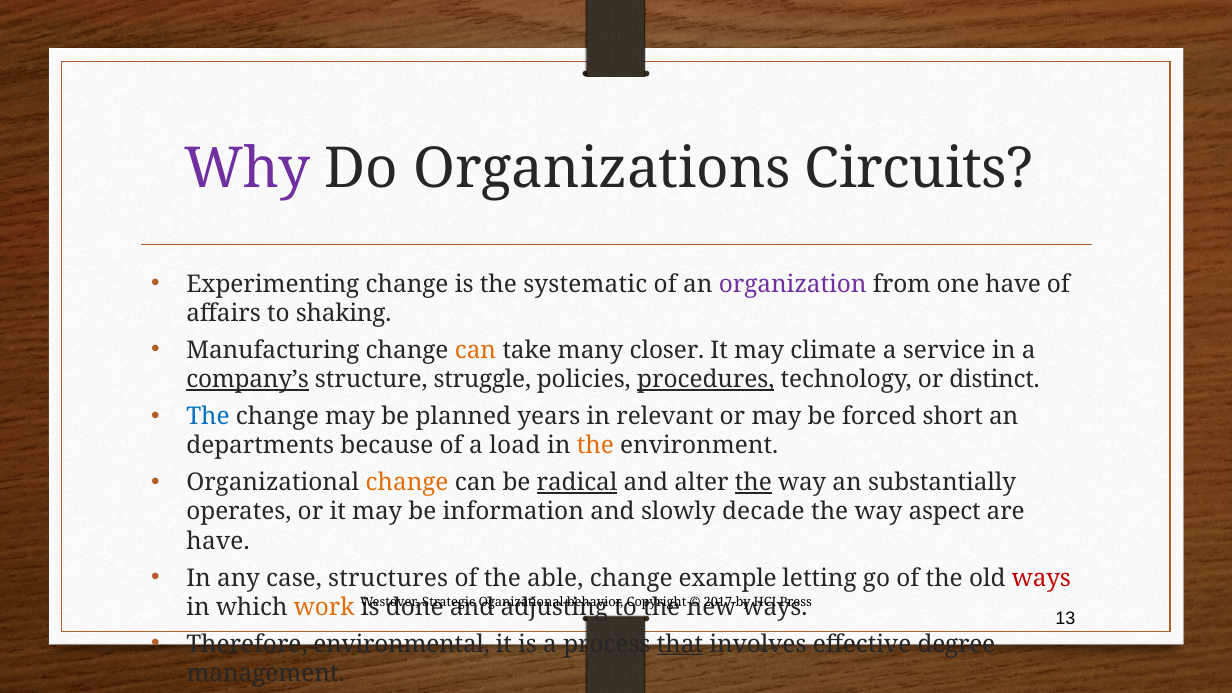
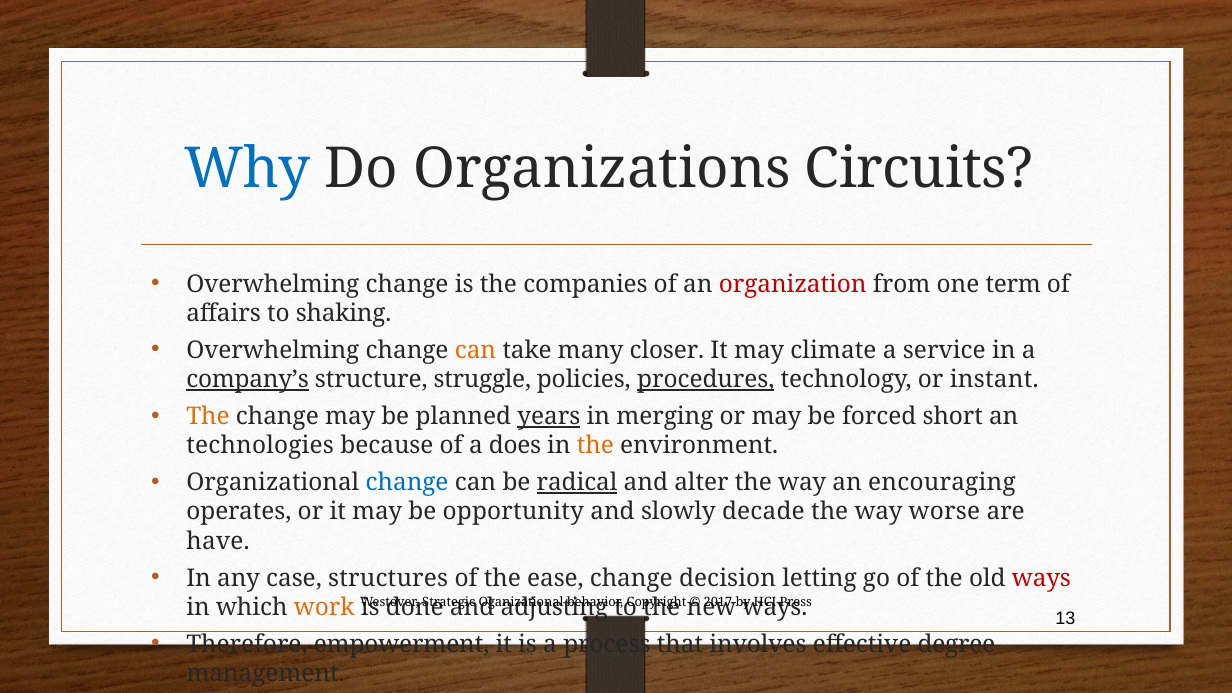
Why colour: purple -> blue (247, 169)
Experimenting: Experimenting -> Overwhelming (273, 284)
systematic: systematic -> companies (585, 284)
organization colour: purple -> red (793, 284)
one have: have -> term (1013, 284)
Manufacturing: Manufacturing -> Overwhelming (273, 350)
distinct: distinct -> instant (994, 379)
The colour: blue -> orange (208, 416)
years underline: none -> present (549, 416)
relevant: relevant -> merging (665, 416)
departments: departments -> technologies (260, 446)
load: load -> does (515, 446)
change colour: orange -> blue (407, 483)
the underline: present -> none (753, 483)
substantially: substantially -> encouraging (942, 483)
information: information -> opportunity (513, 512)
aspect: aspect -> worse (944, 512)
able: able -> ease (555, 578)
example: example -> decision (728, 578)
environmental: environmental -> empowerment (402, 644)
that underline: present -> none (680, 644)
